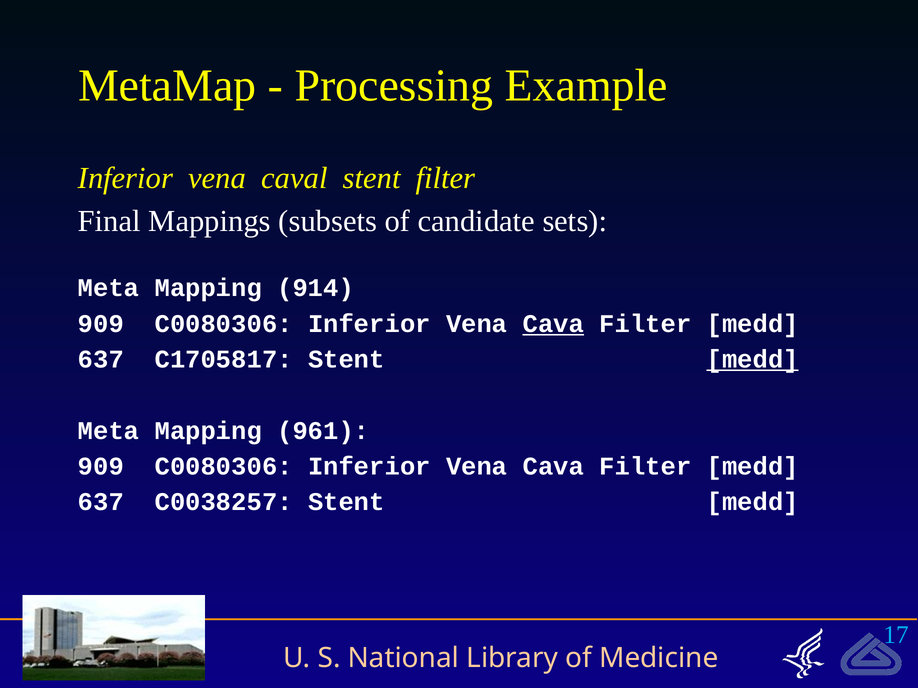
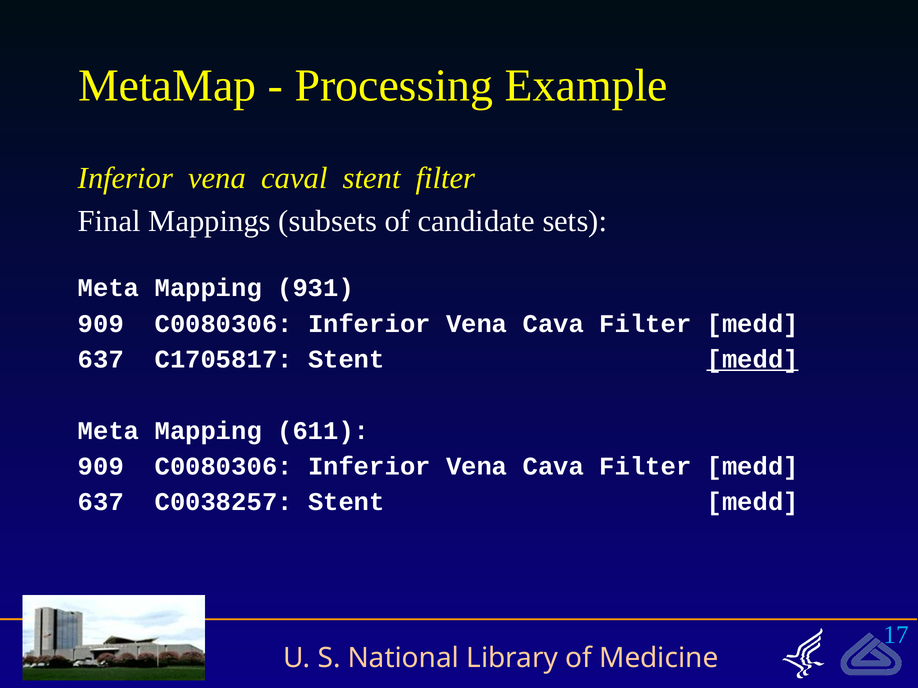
914: 914 -> 931 (316, 288)
Cava underline: present -> none (553, 324)
961: 961 -> 611 (323, 431)
